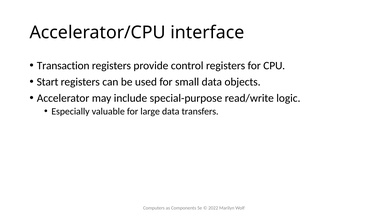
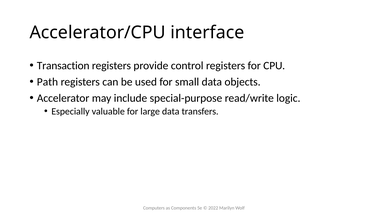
Start: Start -> Path (47, 82)
